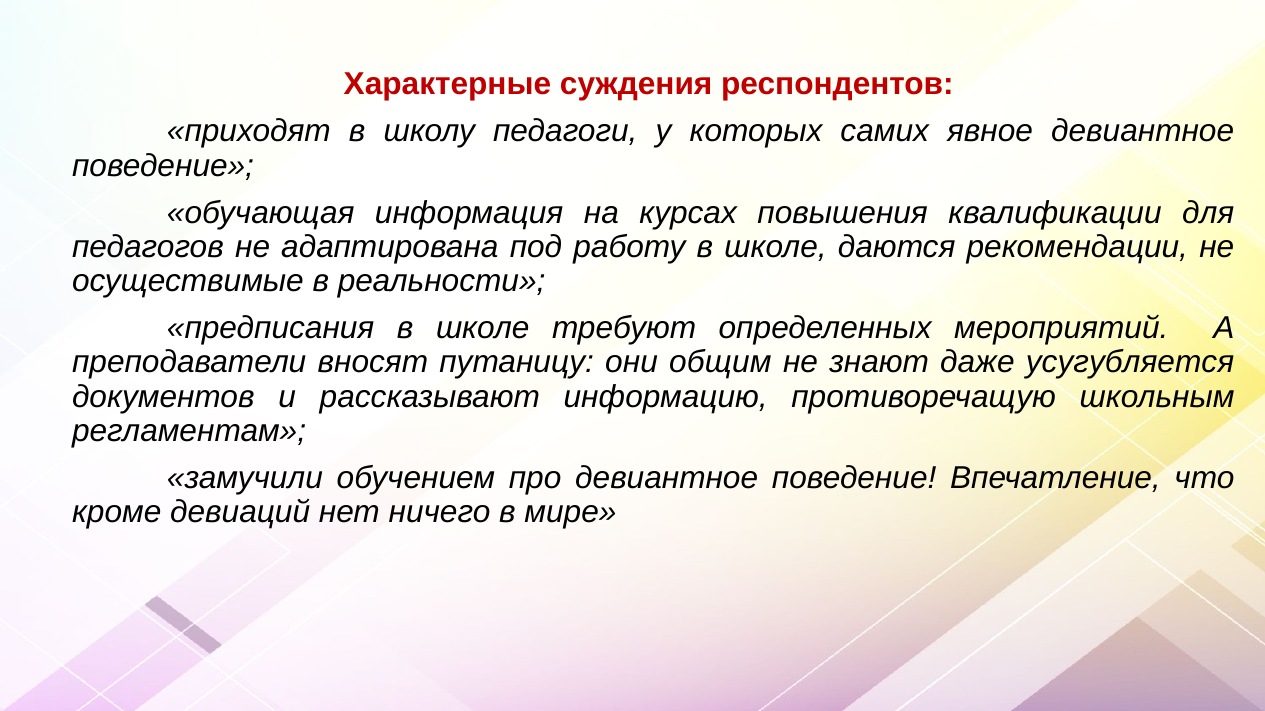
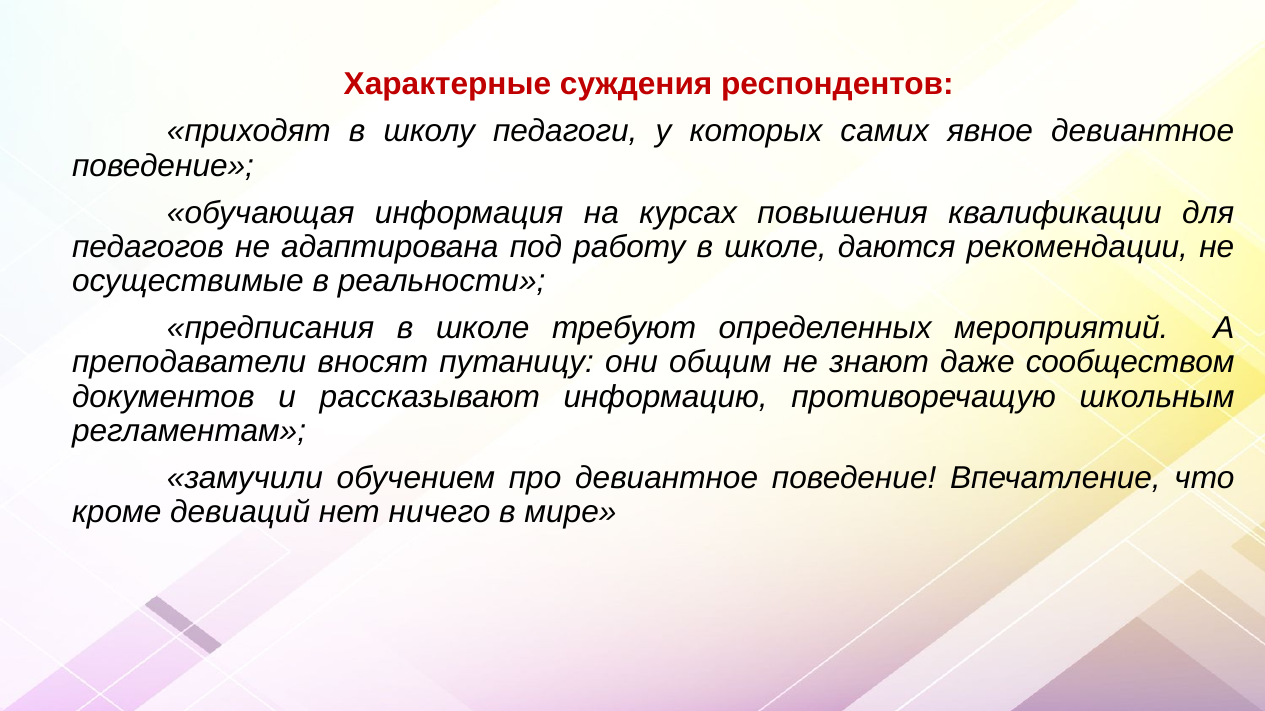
усугубляется: усугубляется -> сообществом (1130, 363)
